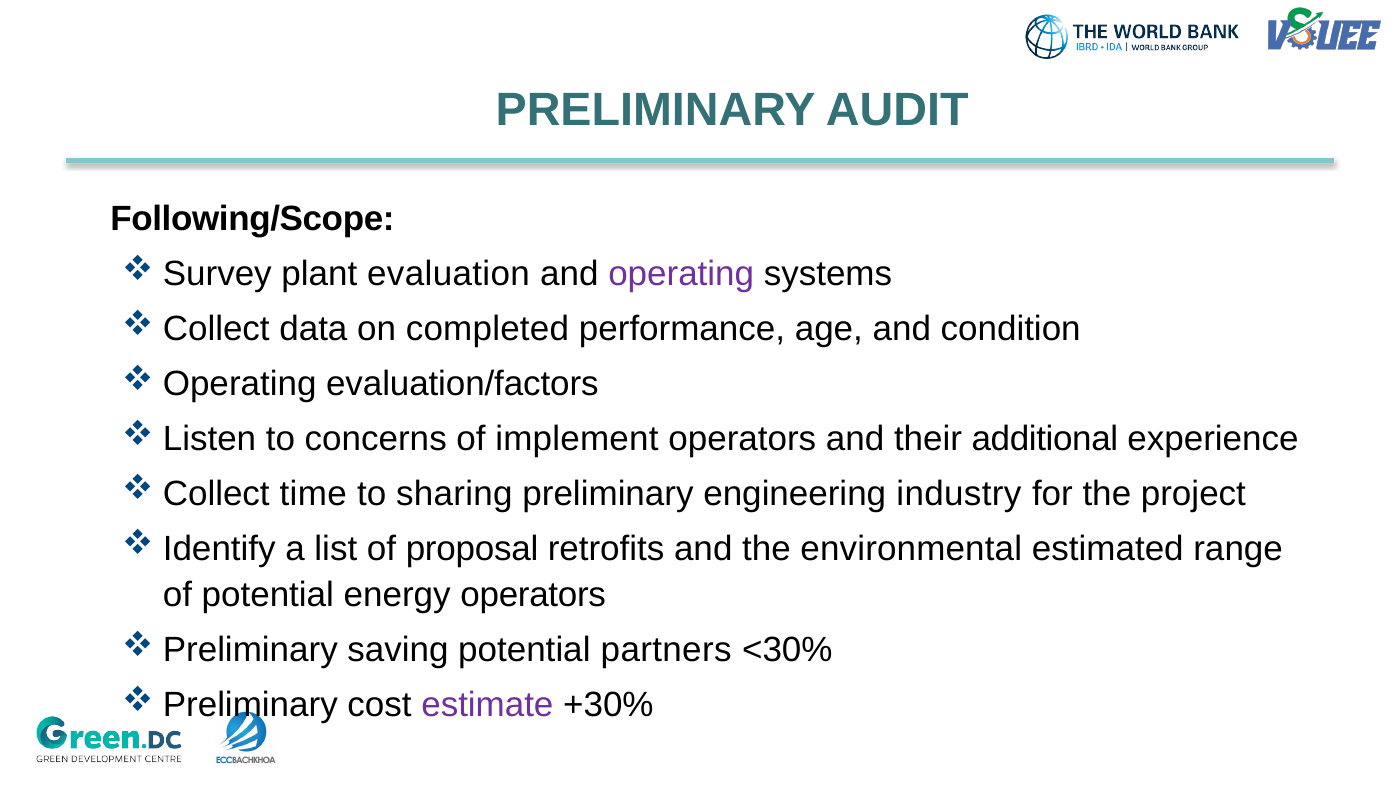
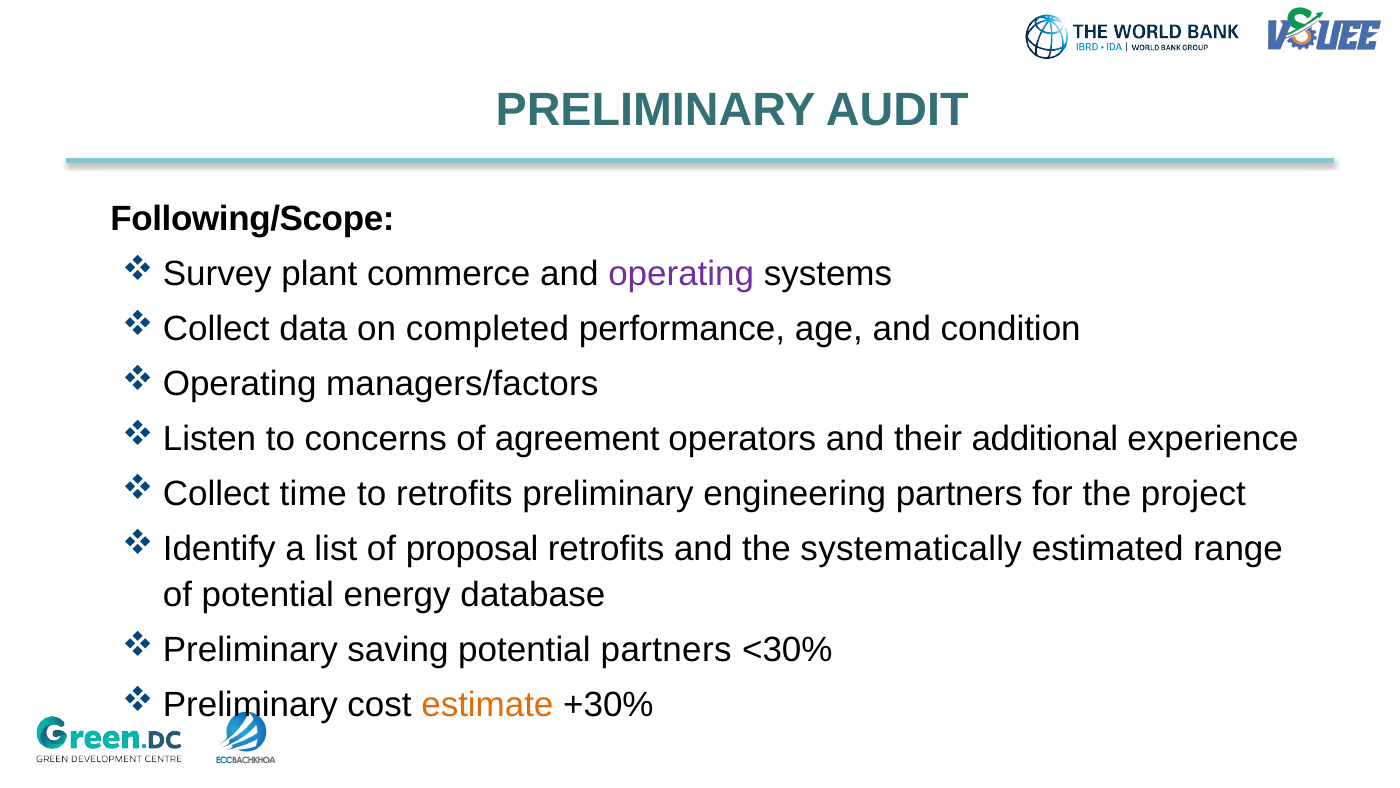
evaluation: evaluation -> commerce (449, 274)
evaluation/factors: evaluation/factors -> managers/factors (462, 384)
implement: implement -> agreement (577, 439)
to sharing: sharing -> retrofits (454, 494)
engineering industry: industry -> partners (959, 494)
environmental: environmental -> systematically (911, 549)
energy operators: operators -> database (533, 595)
estimate colour: purple -> orange (487, 705)
